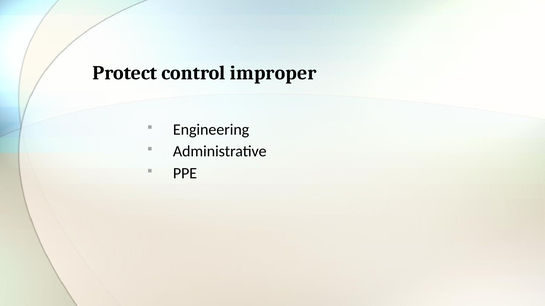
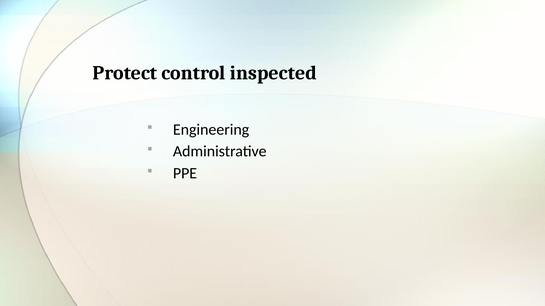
improper: improper -> inspected (273, 73)
